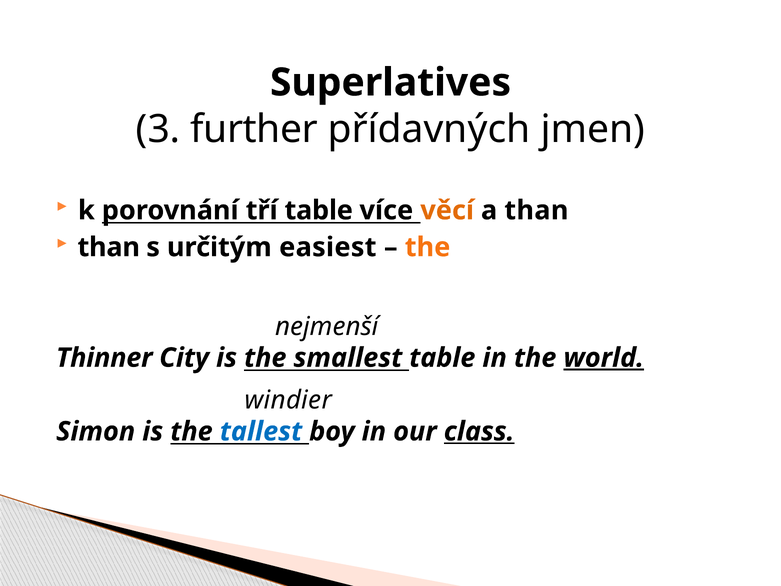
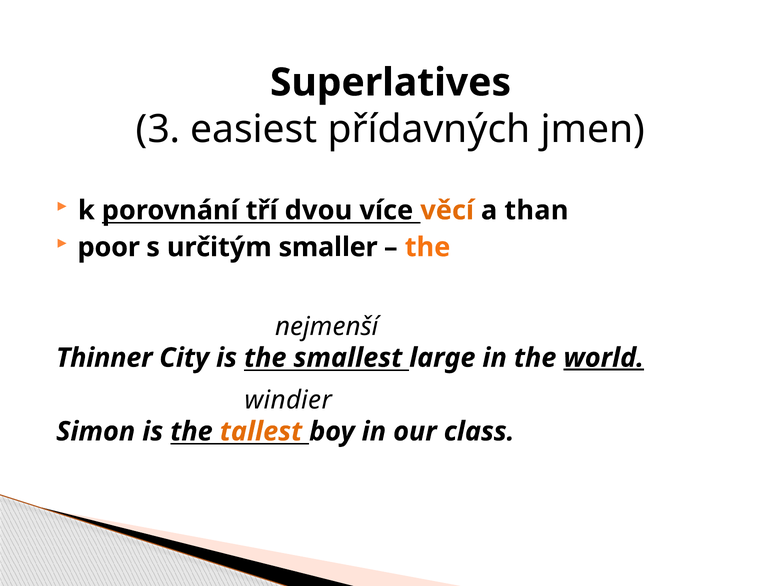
further: further -> easiest (254, 129)
tří table: table -> dvou (319, 210)
than: than -> poor (109, 247)
easiest: easiest -> smaller (328, 247)
smallest table: table -> large (442, 358)
tallest colour: blue -> orange (261, 431)
class underline: present -> none (479, 431)
